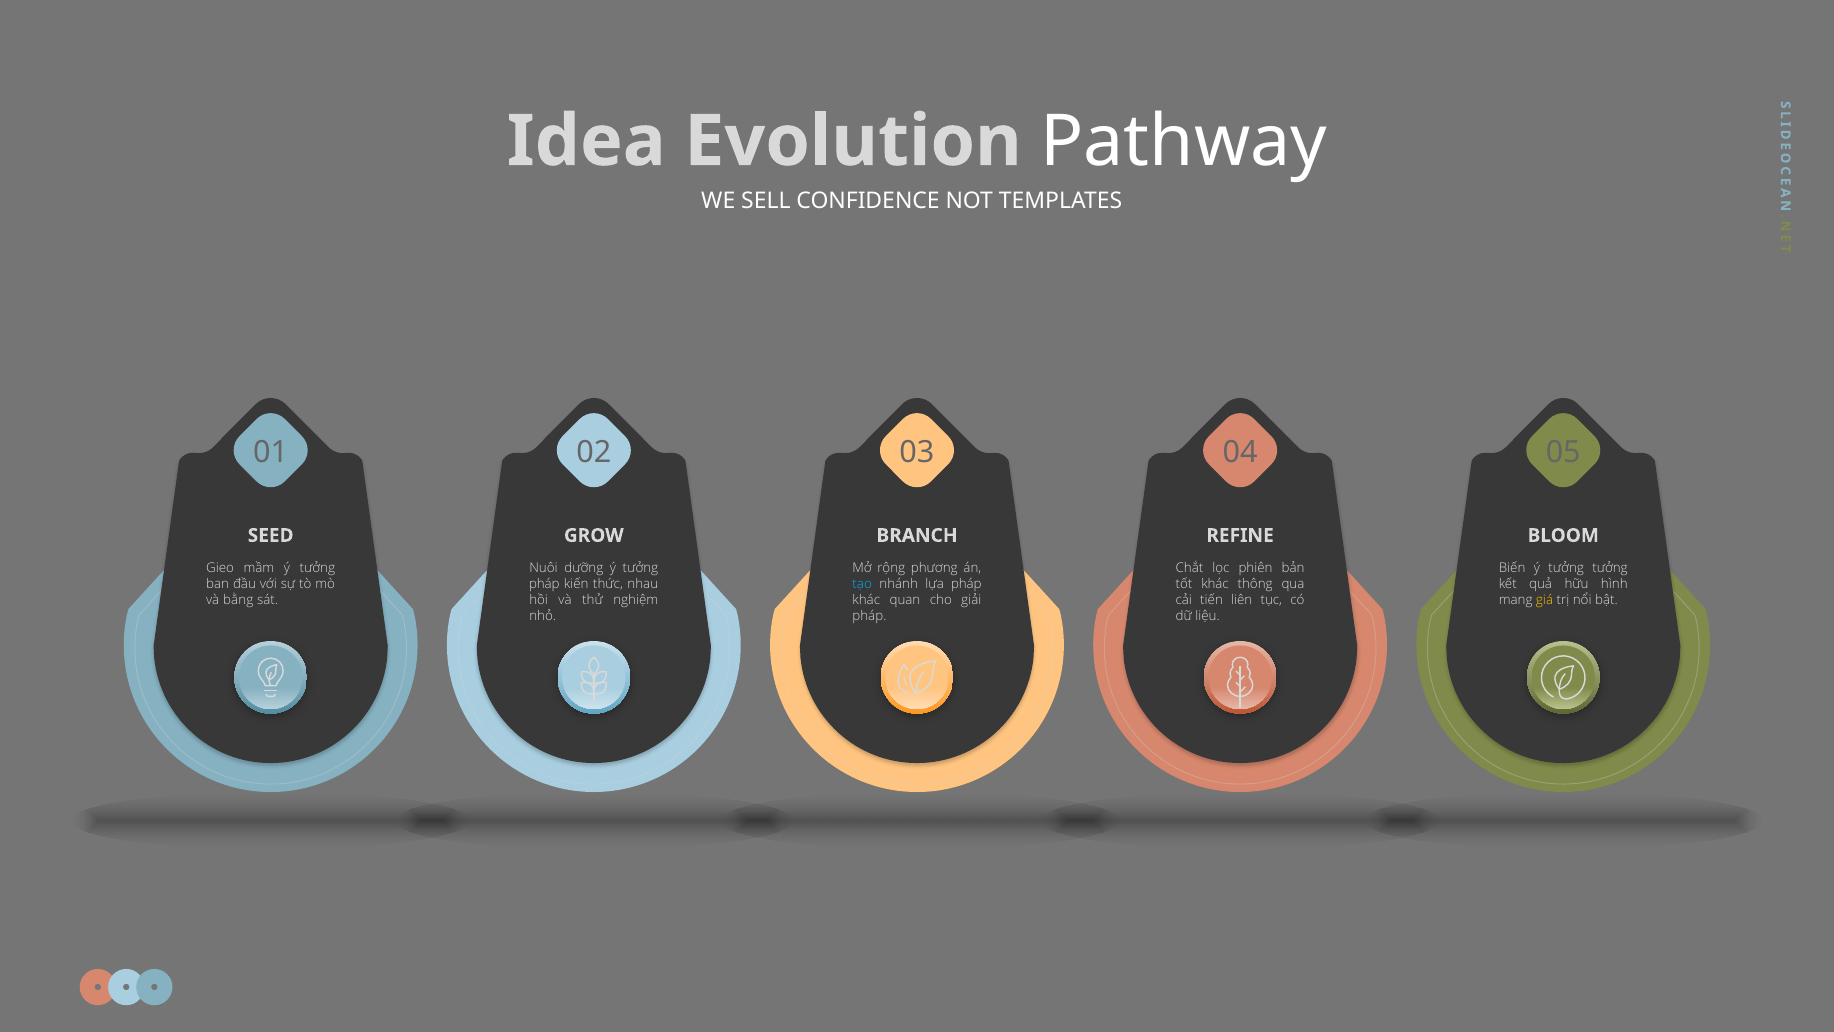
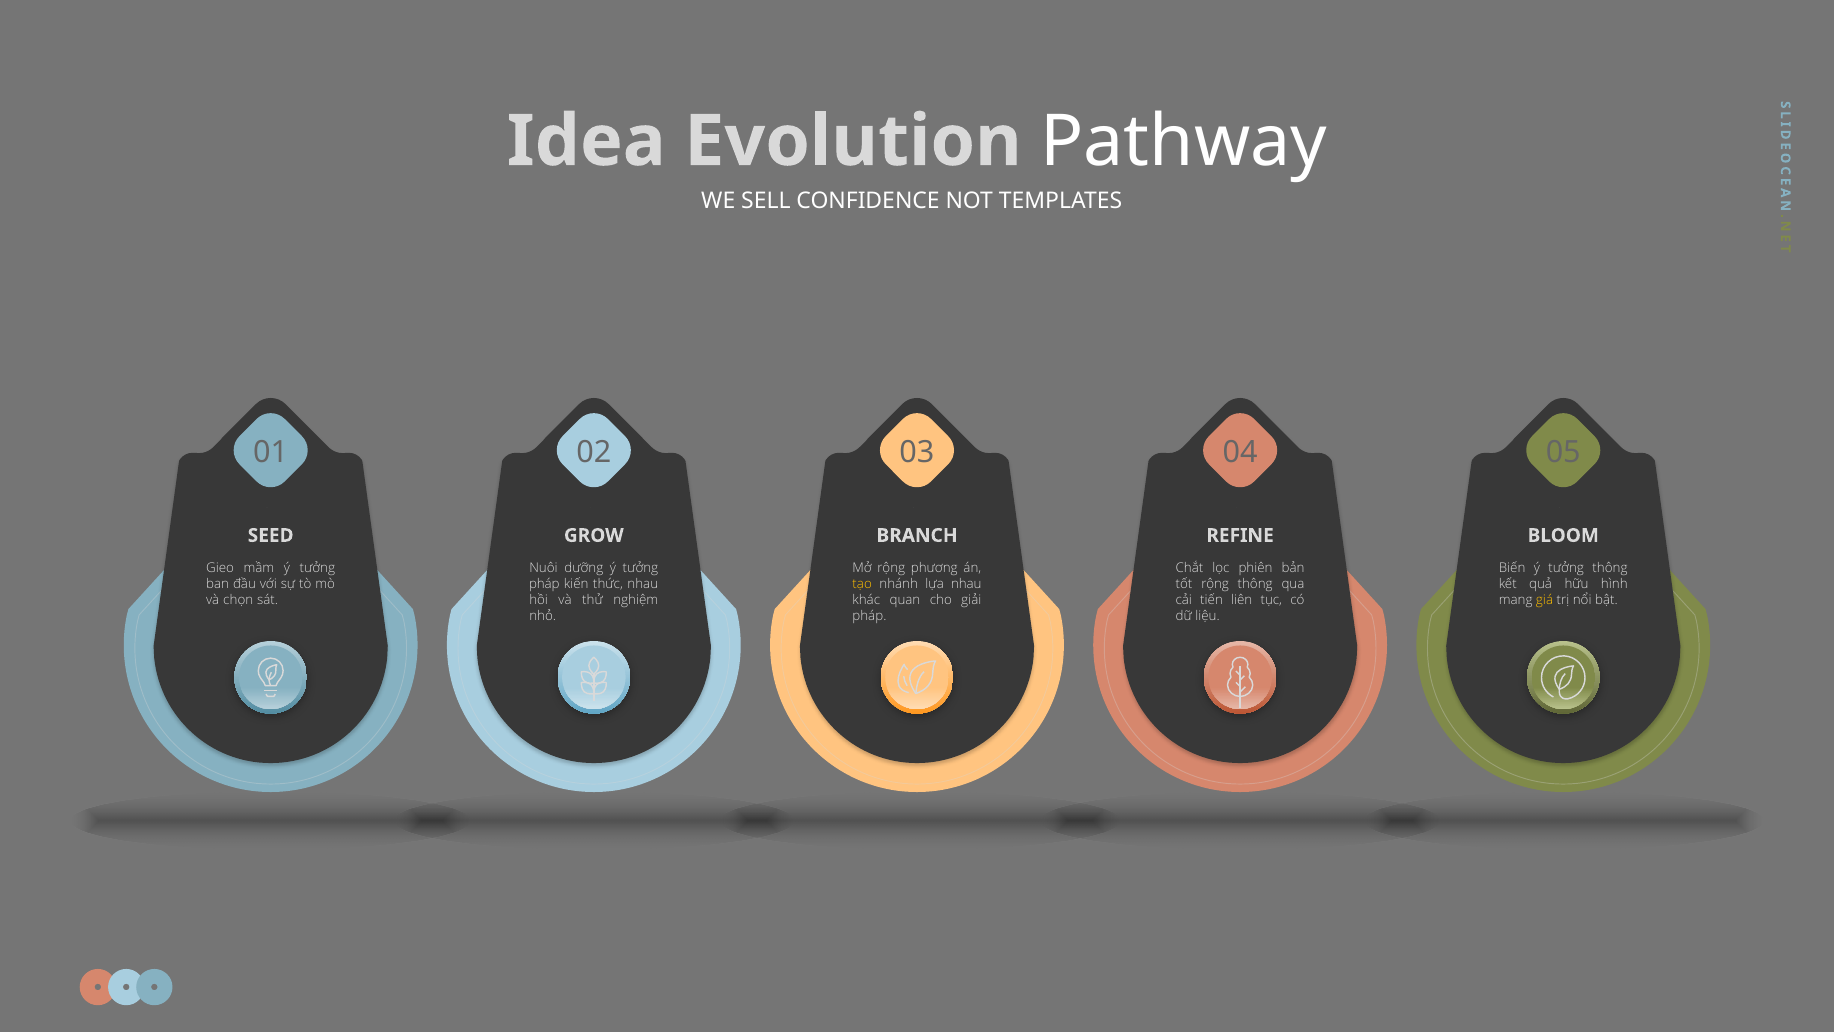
tưởng tưởng: tưởng -> thông (1610, 568)
tạo colour: light blue -> yellow (862, 584)
lựa pháp: pháp -> nhau (966, 584)
tốt khác: khác -> rộng (1215, 584)
bằng: bằng -> chọn (238, 600)
